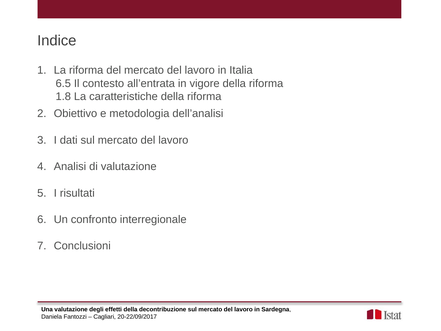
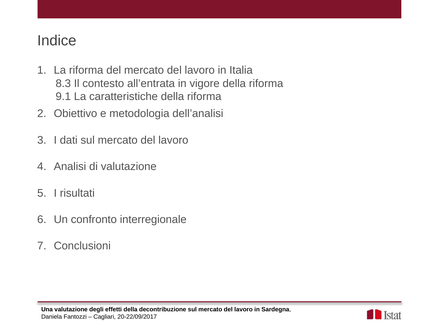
6.5: 6.5 -> 8.3 (63, 83)
1.8: 1.8 -> 9.1 (63, 97)
